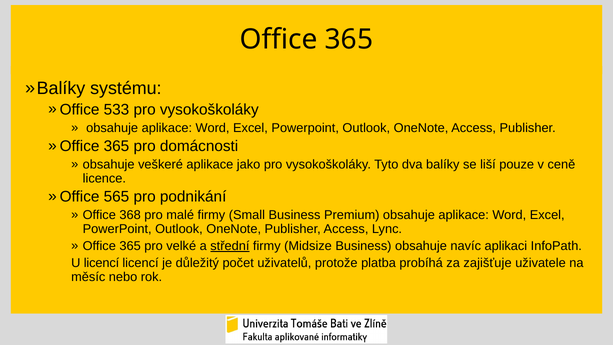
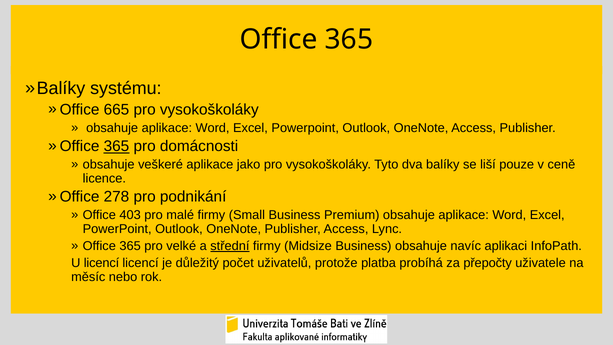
533: 533 -> 665 (116, 109)
365 underline: none -> present (116, 146)
565: 565 -> 278 (116, 197)
368: 368 -> 403 (130, 215)
zajišťuje: zajišťuje -> přepočty (488, 263)
